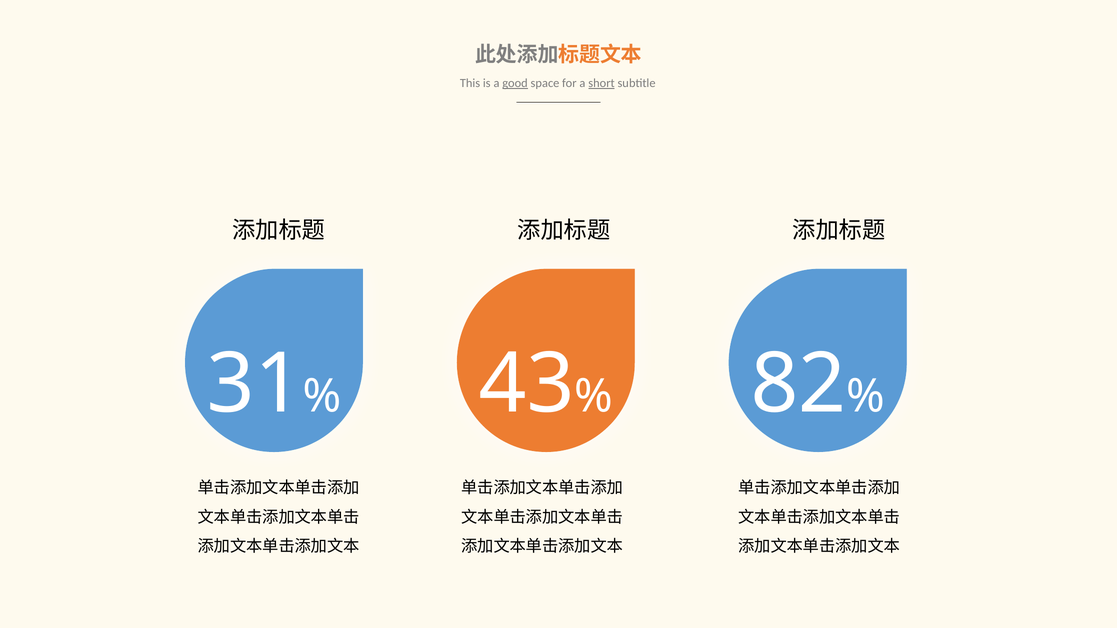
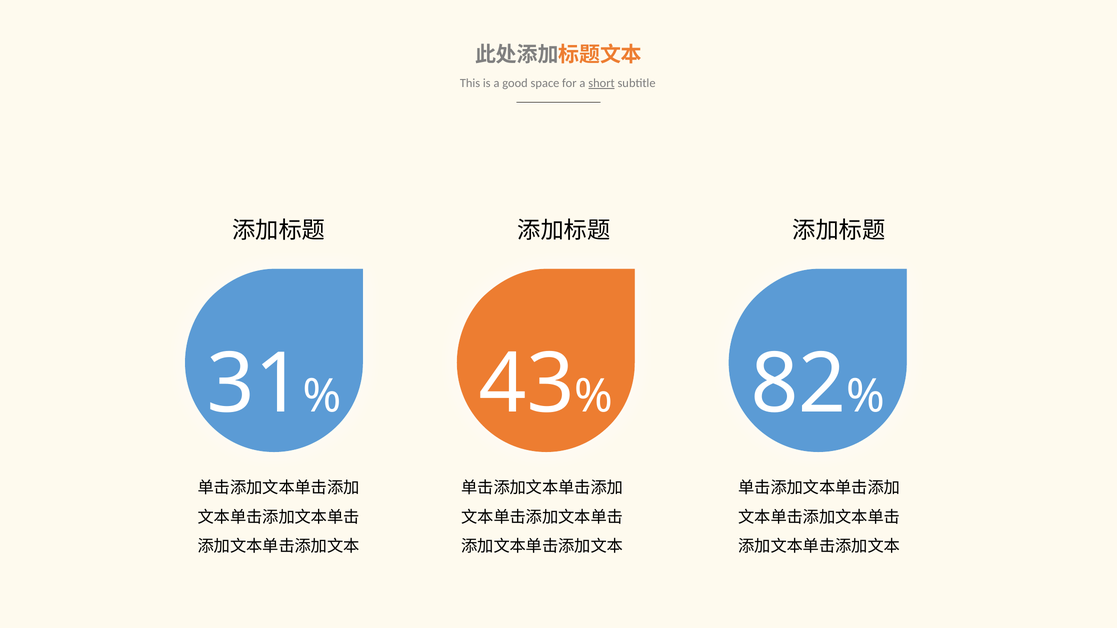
good underline: present -> none (515, 83)
